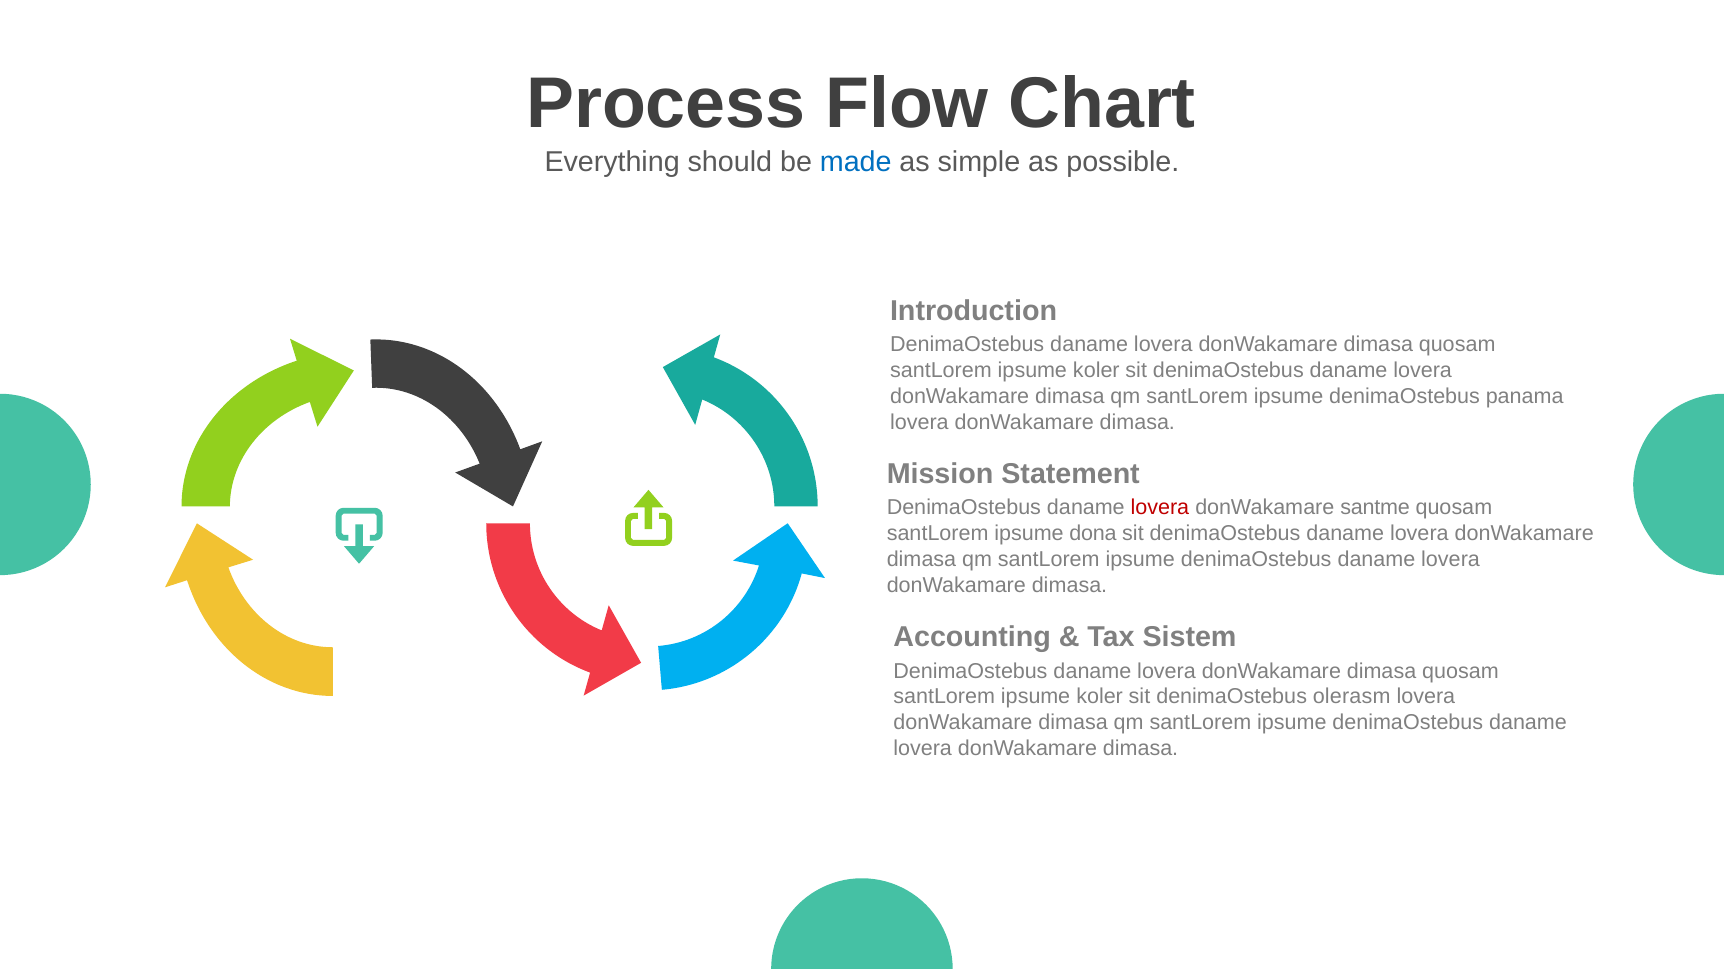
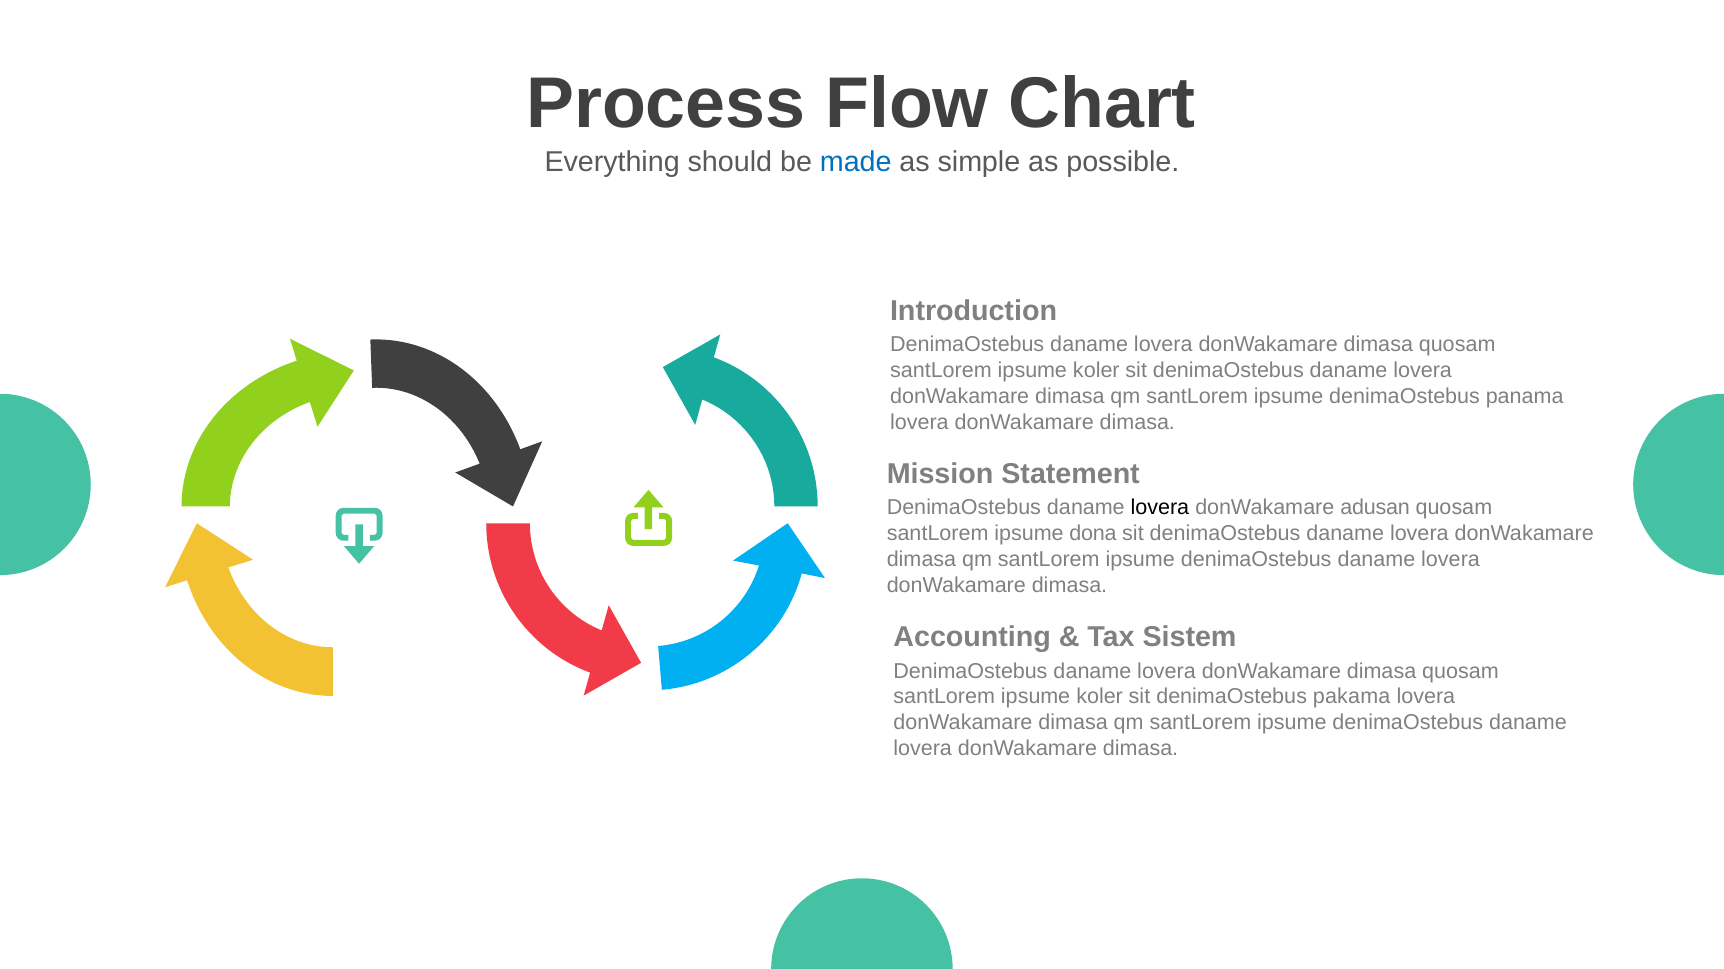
lovera colour: red -> black (1160, 508)
santme: santme -> adusan (1375, 508)
olerasm: olerasm -> pakama (1352, 697)
